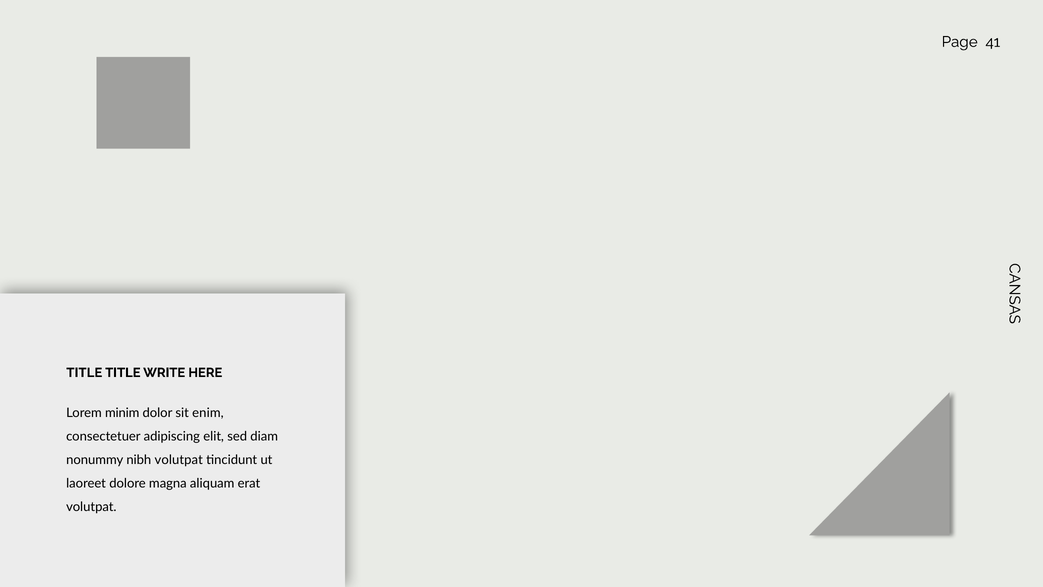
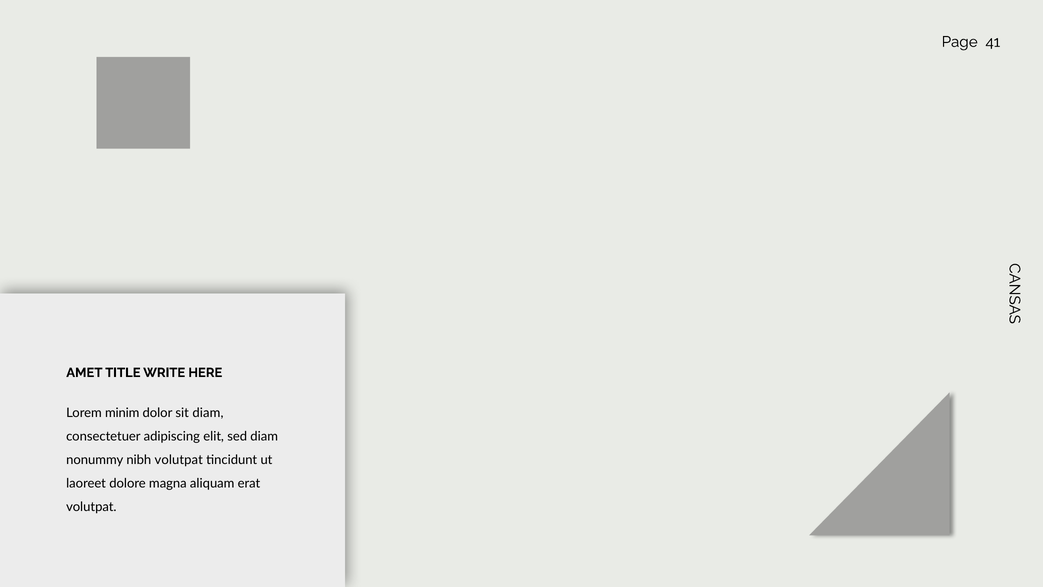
TITLE: TITLE -> AMET (84, 372)
sit enim: enim -> diam (208, 413)
